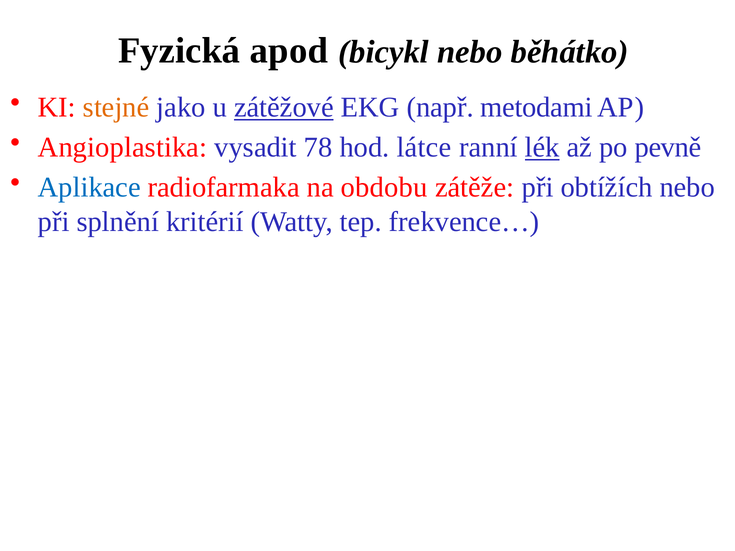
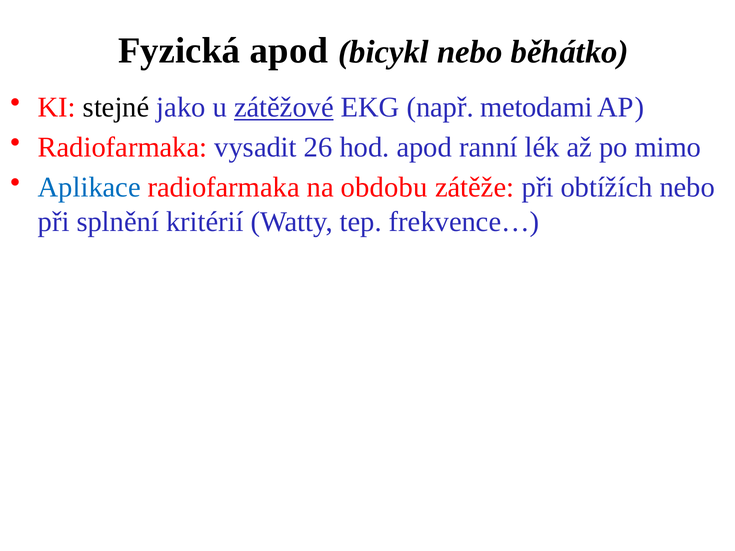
stejné colour: orange -> black (116, 107)
Angioplastika: Angioplastika -> Radiofarmaka (123, 147)
78: 78 -> 26 (318, 147)
hod látce: látce -> apod (424, 147)
lék underline: present -> none (542, 147)
pevně: pevně -> mimo (668, 147)
